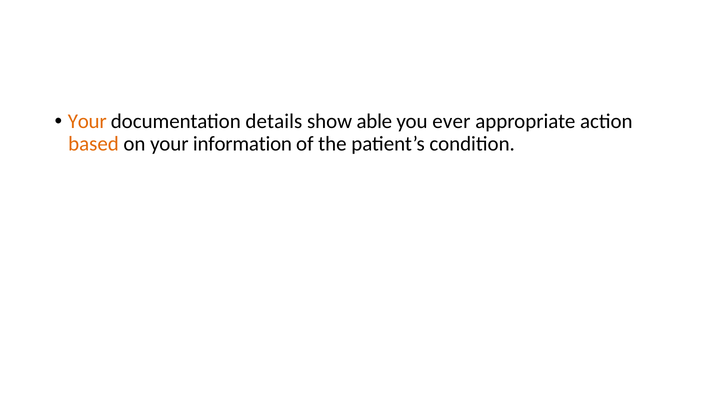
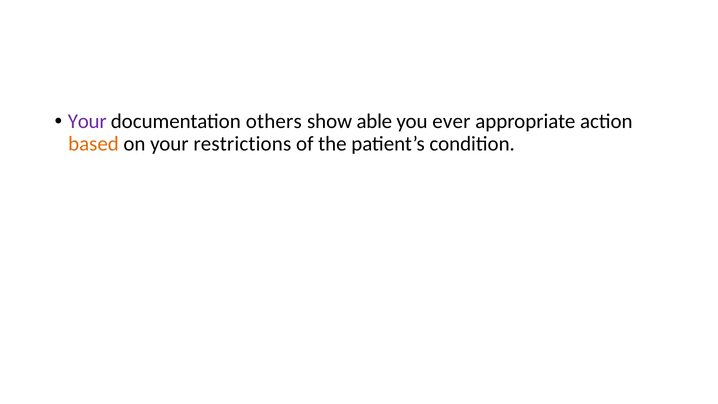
Your colour: orange -> purple (87, 121)
details: details -> others (274, 121)
information: information -> restrictions (242, 144)
